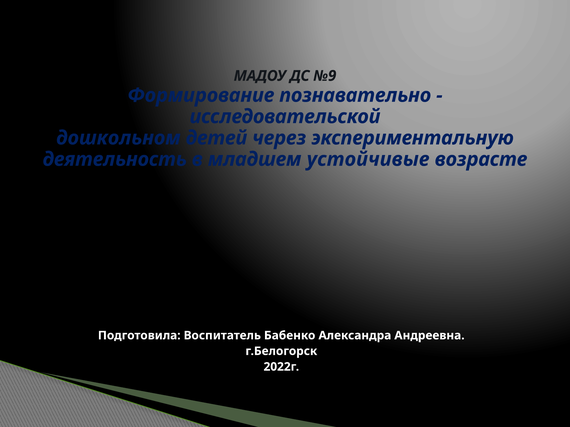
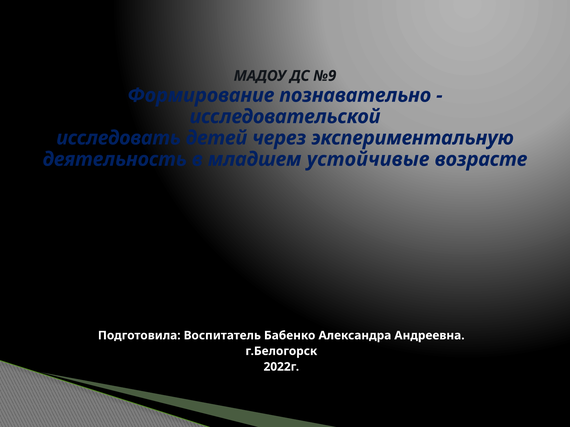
дошкольном: дошкольном -> исследовать (119, 138)
